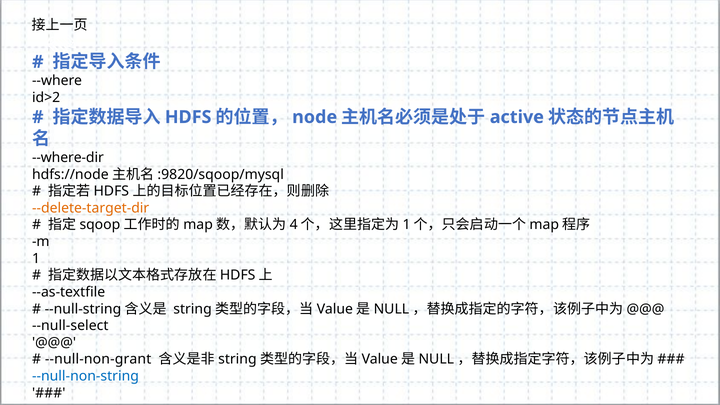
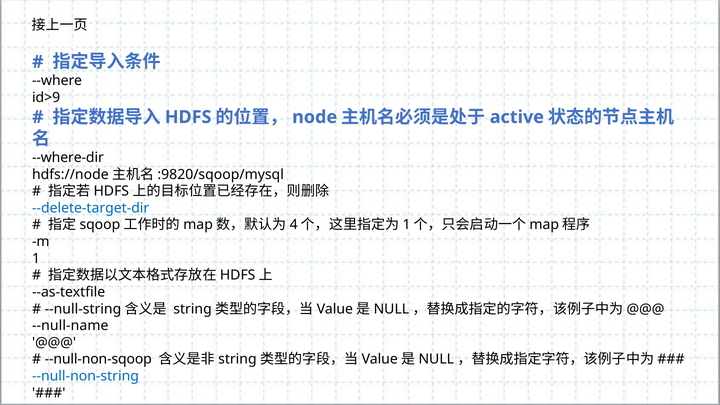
id>2: id>2 -> id>9 (46, 98)
--delete-target-dir colour: orange -> blue (91, 208)
--null-select: --null-select -> --null-name (70, 326)
--null-non-grant: --null-non-grant -> --null-non-sqoop (98, 359)
